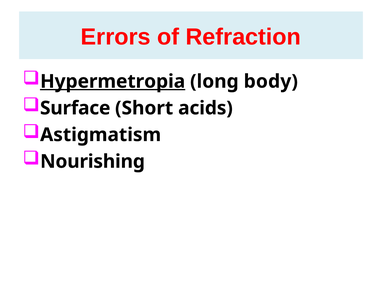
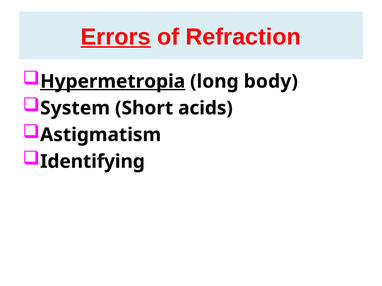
Errors underline: none -> present (116, 37)
Surface: Surface -> System (75, 108)
Nourishing: Nourishing -> Identifying (92, 162)
